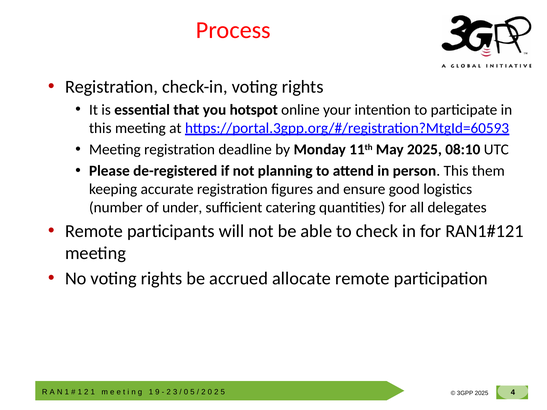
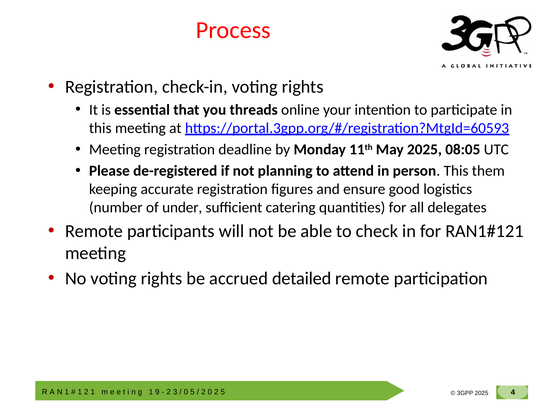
hotspot: hotspot -> threads (254, 110)
08:10: 08:10 -> 08:05 (463, 150)
allocate: allocate -> detailed (302, 279)
